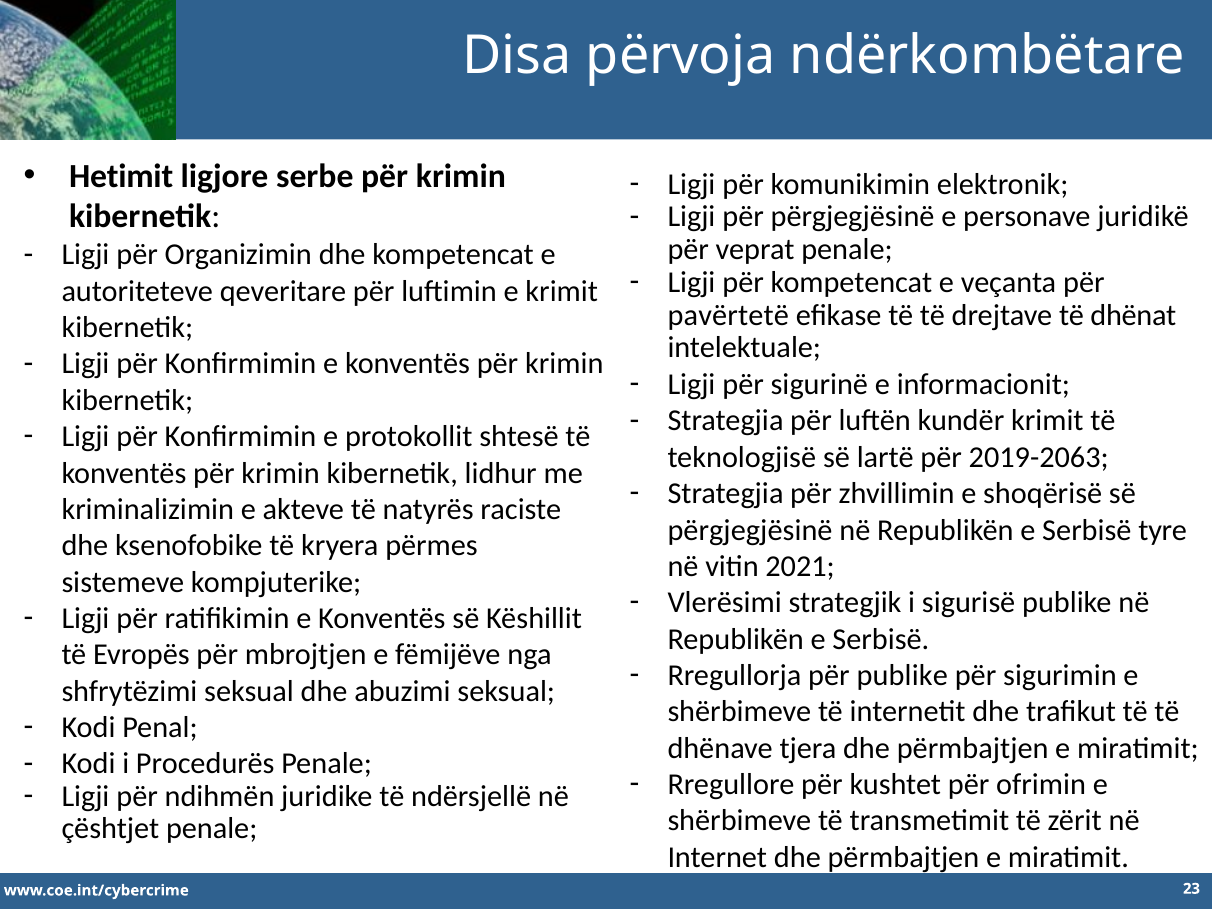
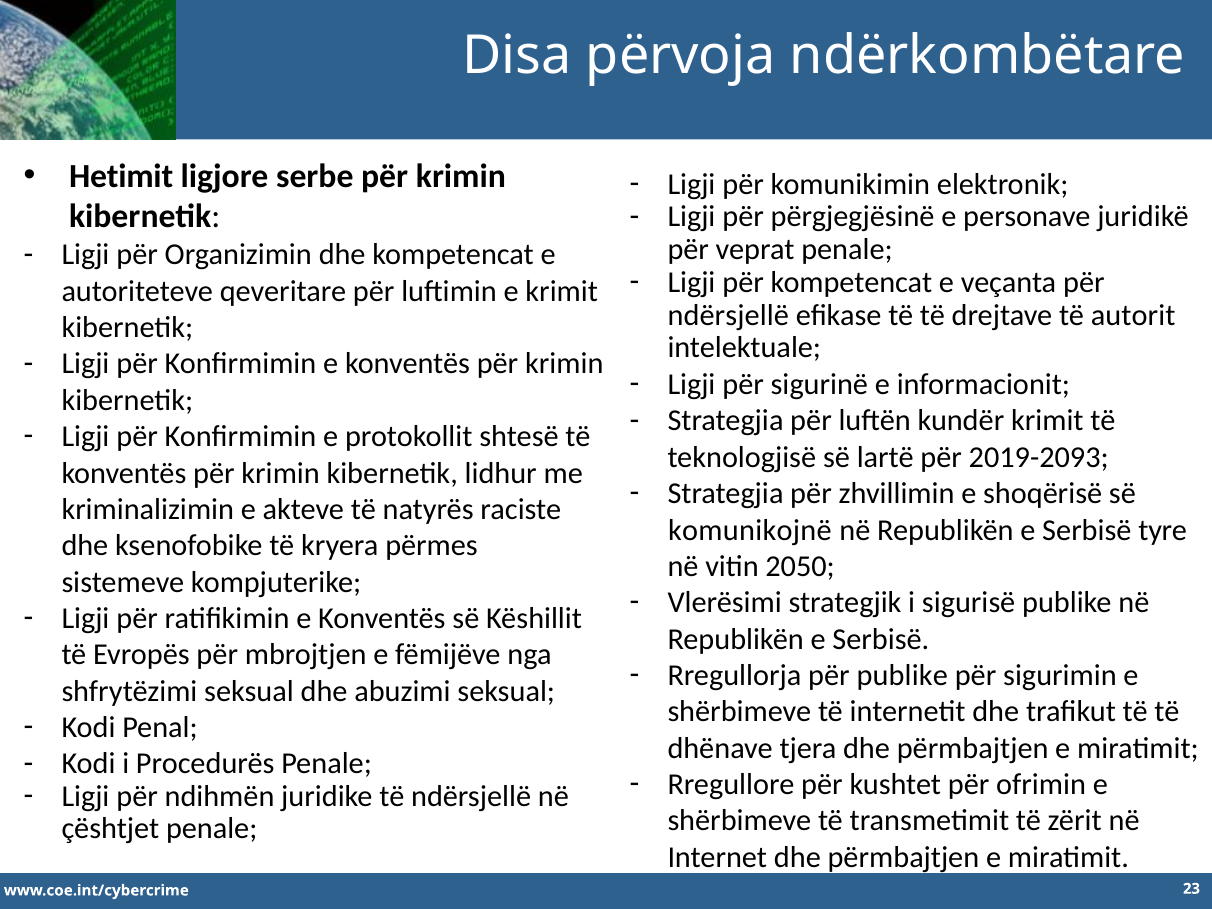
pavërtetë: pavërtetë -> ndërsjellë (728, 315)
dhënat: dhënat -> autorit (1133, 315)
2019-2063: 2019-2063 -> 2019-2093 (1039, 457)
përgjegjësinë: përgjegjësinë -> komunikojnë (750, 530)
2021: 2021 -> 2050 (800, 566)
